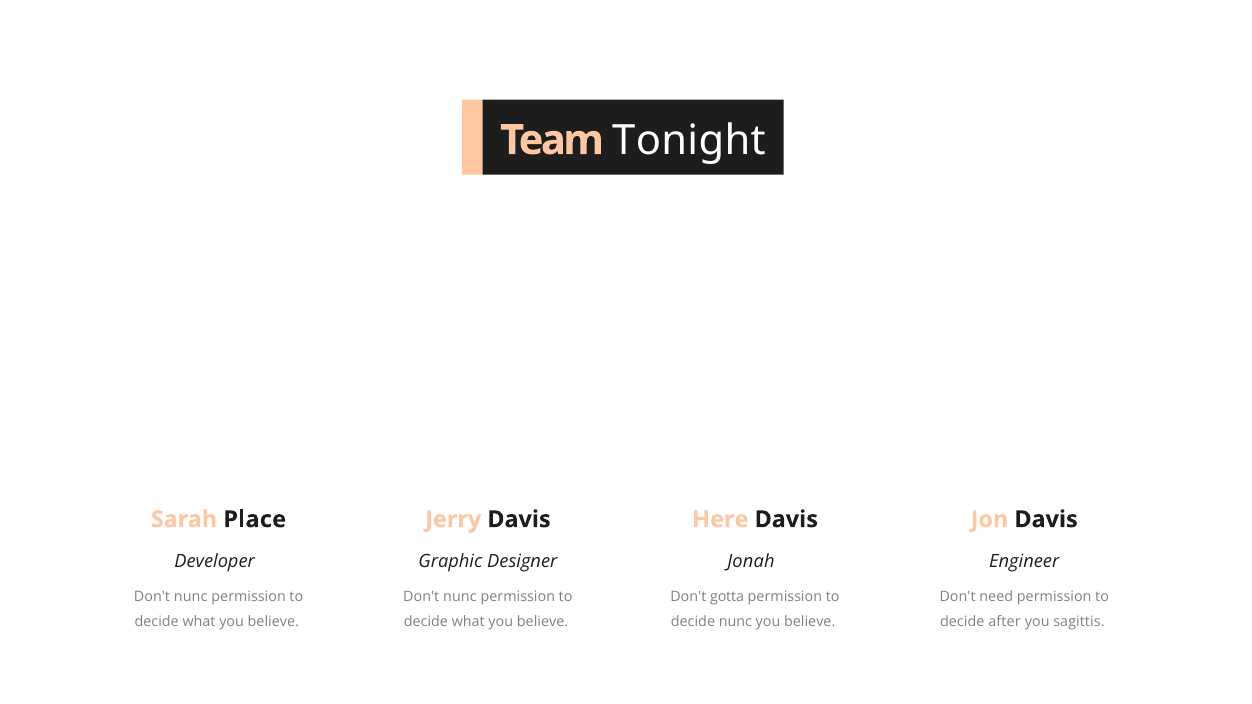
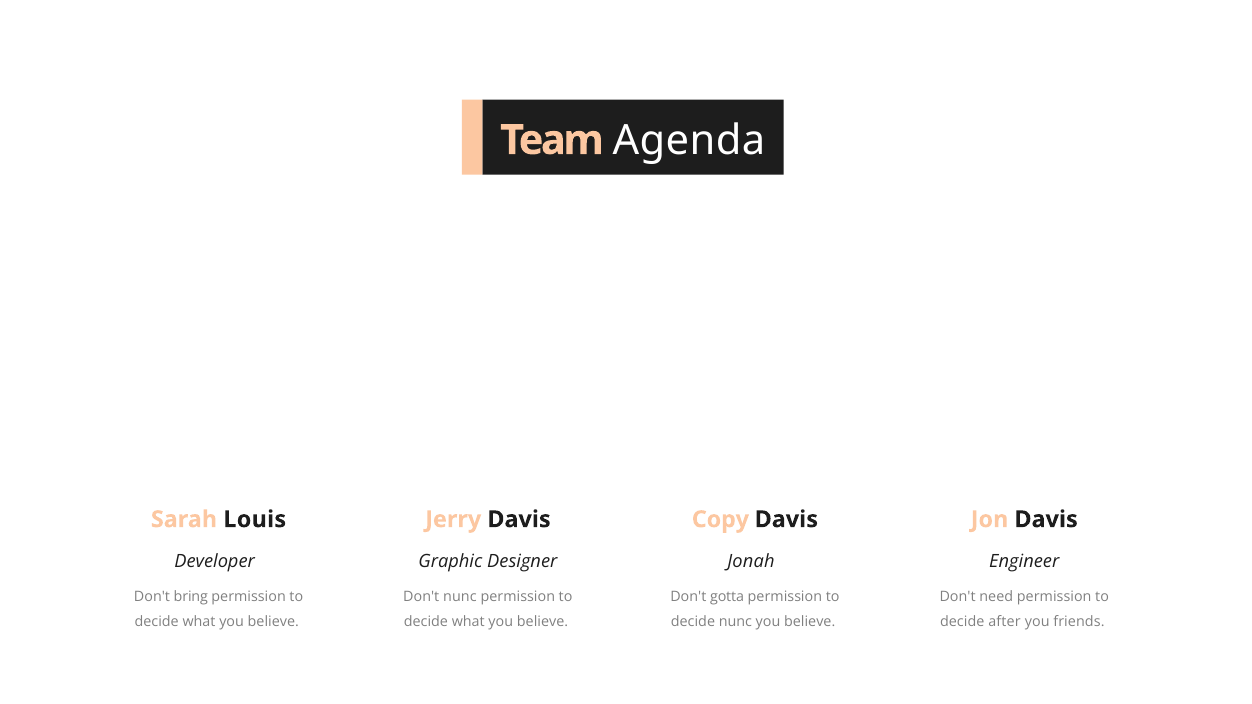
Tonight: Tonight -> Agenda (689, 140)
Place: Place -> Louis (255, 520)
Here: Here -> Copy (720, 520)
nunc: nunc -> bring (191, 597)
sagittis: sagittis -> friends (1079, 622)
